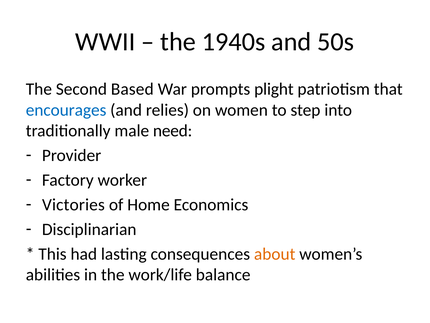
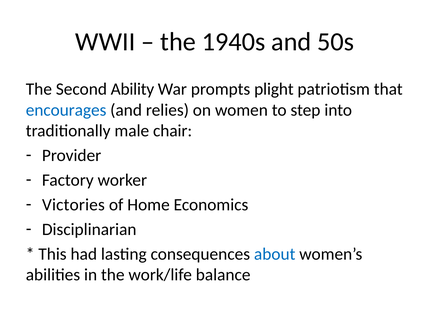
Based: Based -> Ability (132, 89)
need: need -> chair (173, 131)
about colour: orange -> blue (275, 254)
